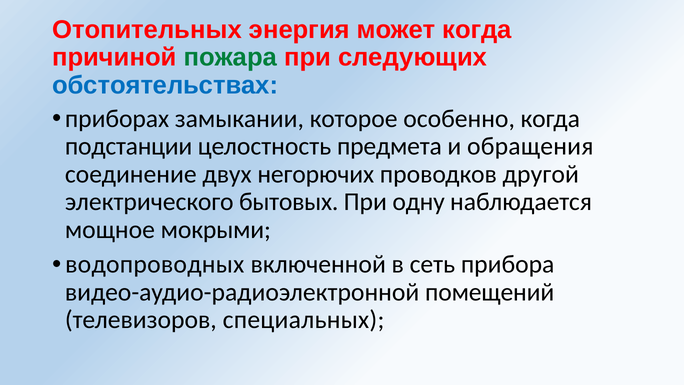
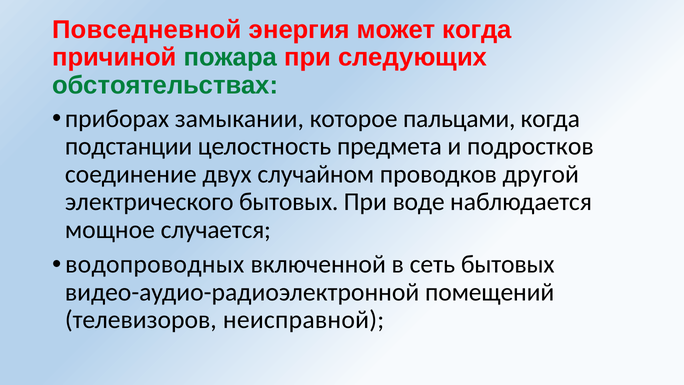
Отопительных: Отопительных -> Повседневной (147, 30)
обстоятельствах colour: blue -> green (165, 85)
особенно: особенно -> пальцами (459, 119)
обращения: обращения -> подростков (530, 146)
негорючих: негорючих -> случайном (316, 174)
одну: одну -> воде (419, 202)
мокрыми: мокрыми -> случается (216, 230)
сеть прибора: прибора -> бытовых (508, 264)
специальных: специальных -> неисправной (304, 320)
